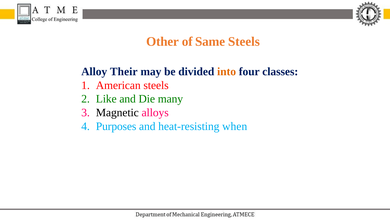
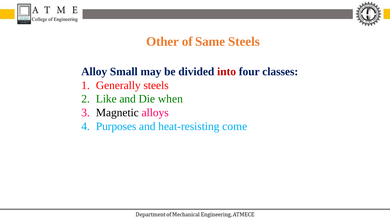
Their: Their -> Small (124, 71)
into colour: orange -> red (227, 71)
American: American -> Generally (118, 85)
many: many -> when (170, 99)
when: when -> come (235, 126)
